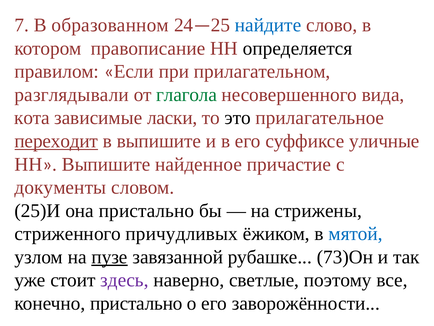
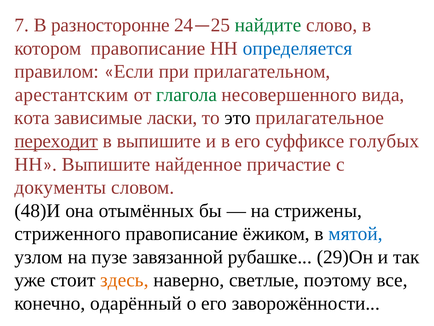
образованном: образованном -> разносторонне (110, 25)
найдите colour: blue -> green (268, 25)
определяется colour: black -> blue (297, 48)
разглядывали: разглядывали -> арестантским (72, 95)
уличные: уличные -> голубых (384, 141)
25)И: 25)И -> 48)И (38, 210)
она пристально: пристально -> отымённых (147, 210)
стриженного причудливых: причудливых -> правописание (182, 234)
пузе underline: present -> none (109, 257)
73)Он: 73)Он -> 29)Он (345, 257)
здесь colour: purple -> orange (124, 280)
конечно пристально: пристально -> одарённый (136, 303)
